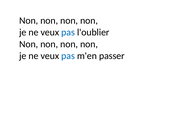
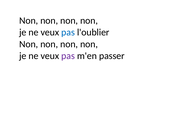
pas colour: blue -> purple (68, 55)
